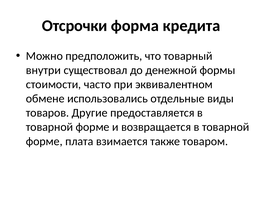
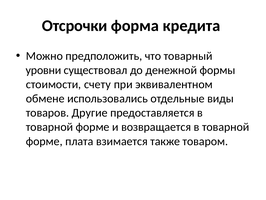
внутри: внутри -> уровни (43, 70)
часто: часто -> счету (97, 84)
